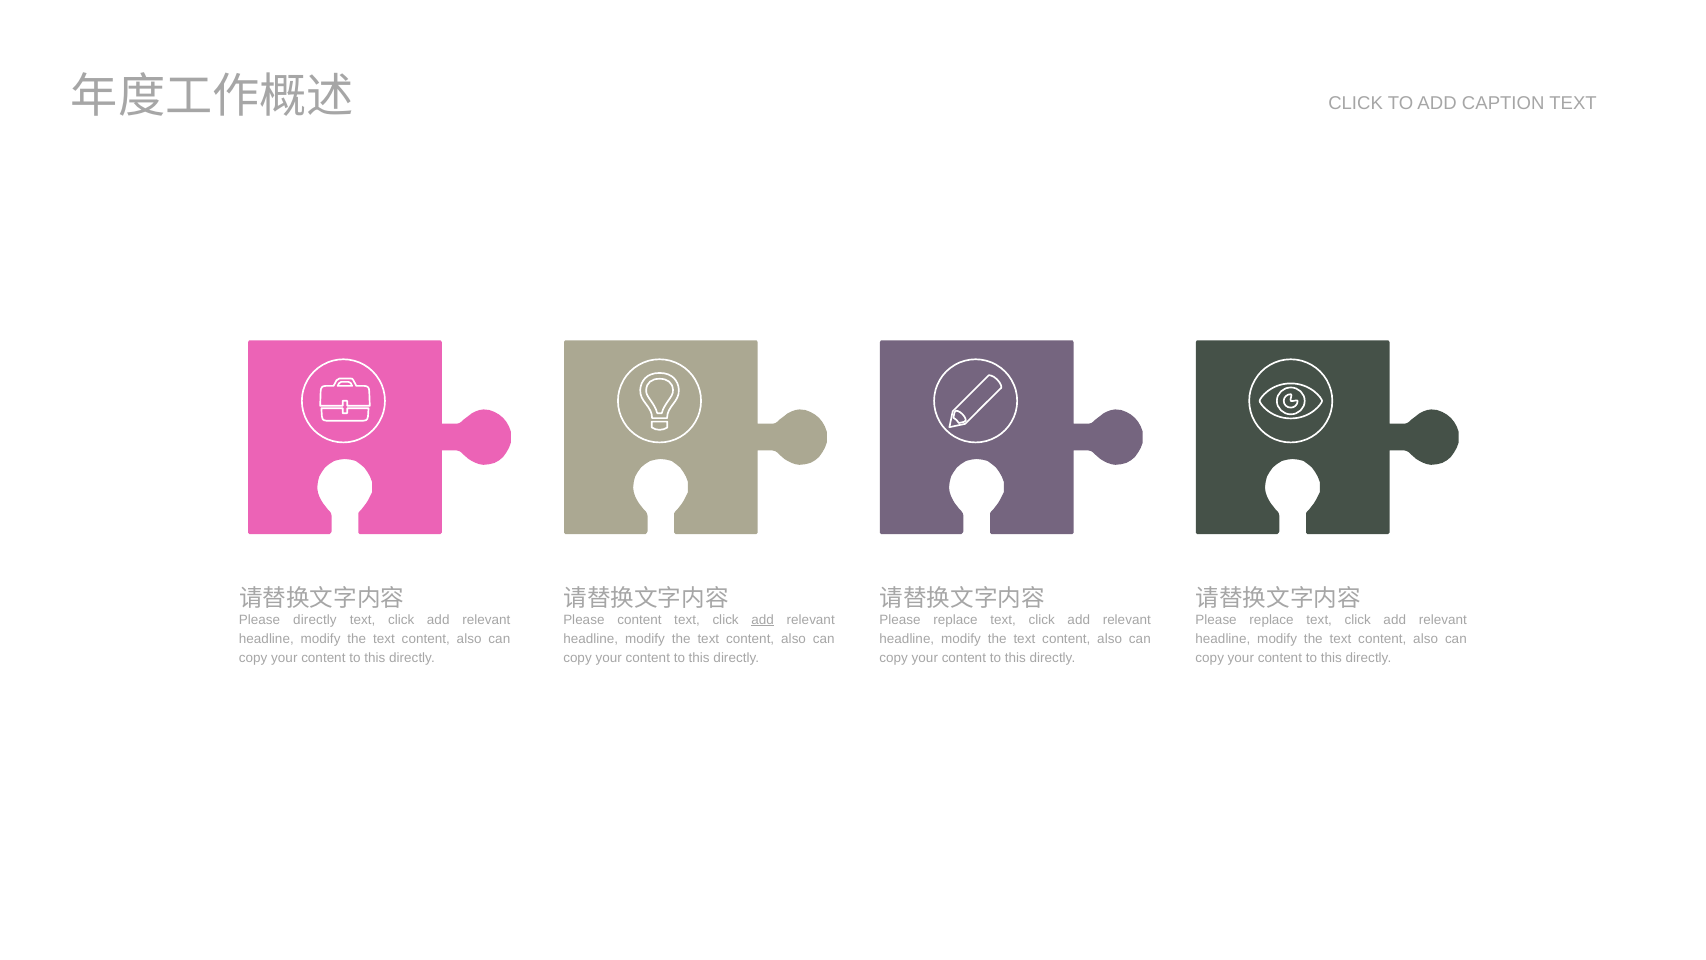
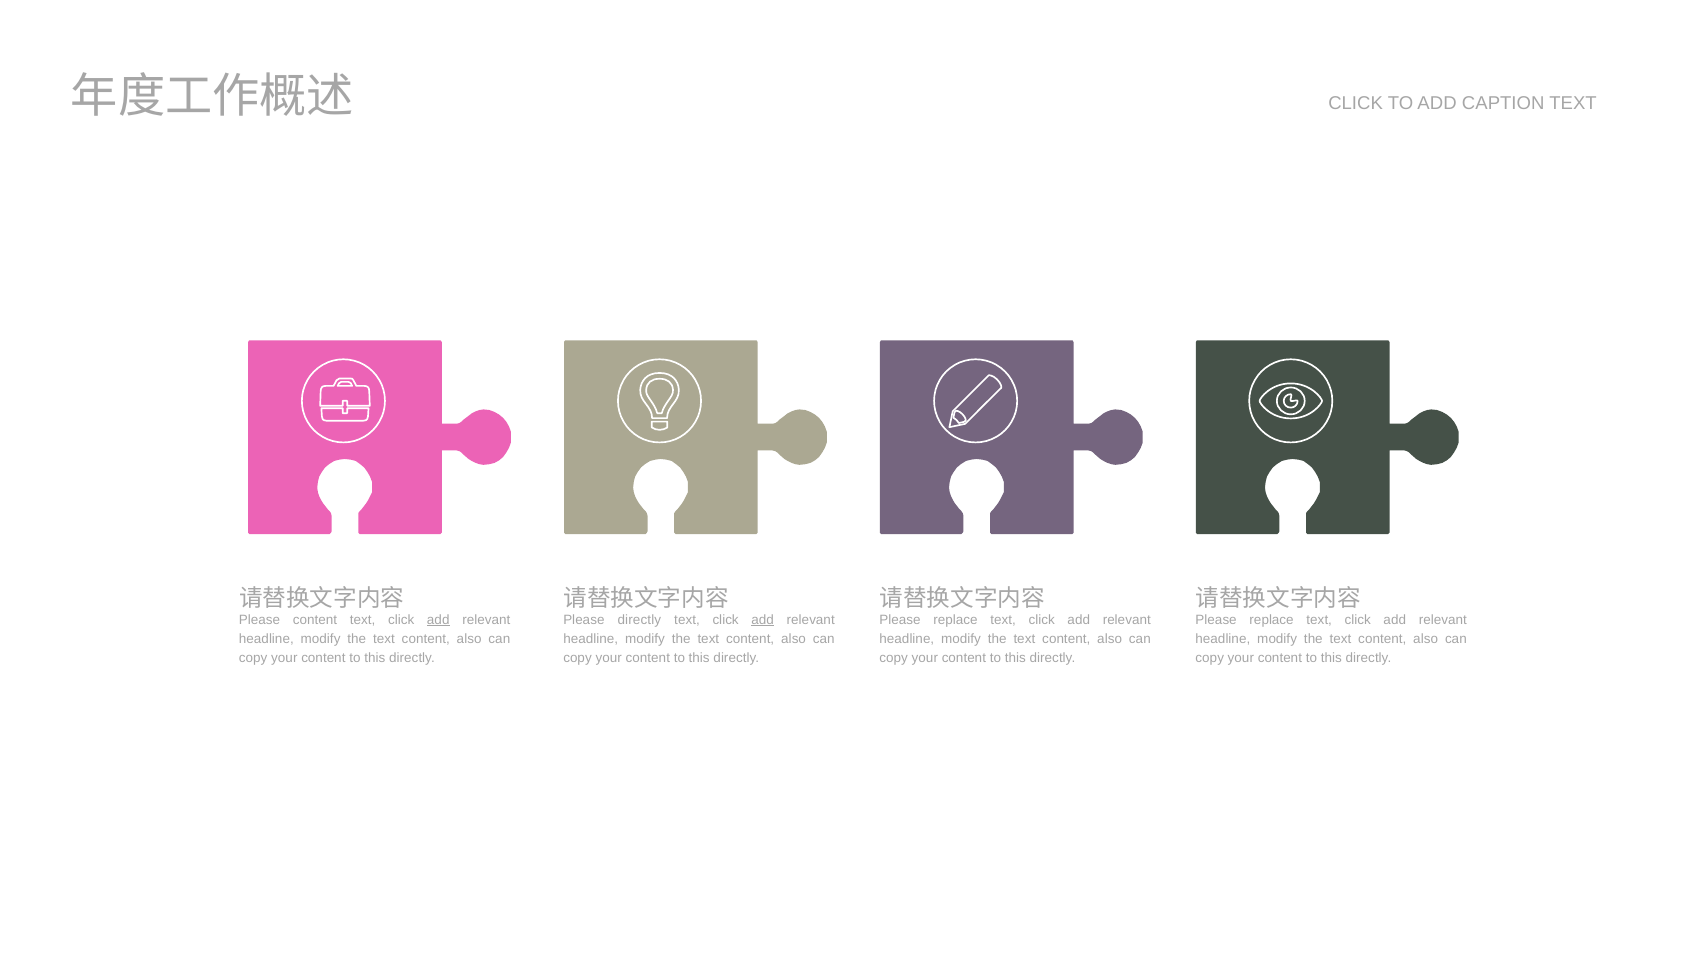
Please directly: directly -> content (315, 619)
add underline: none -> present (438, 619)
Please content: content -> directly (639, 619)
